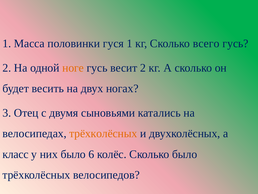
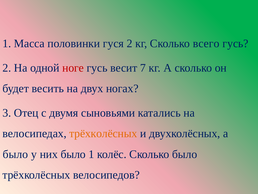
гуся 1: 1 -> 2 (130, 43)
ноге colour: orange -> red (73, 68)
весит 2: 2 -> 7 (143, 68)
класс: класс -> было (15, 154)
было 6: 6 -> 1 (91, 154)
